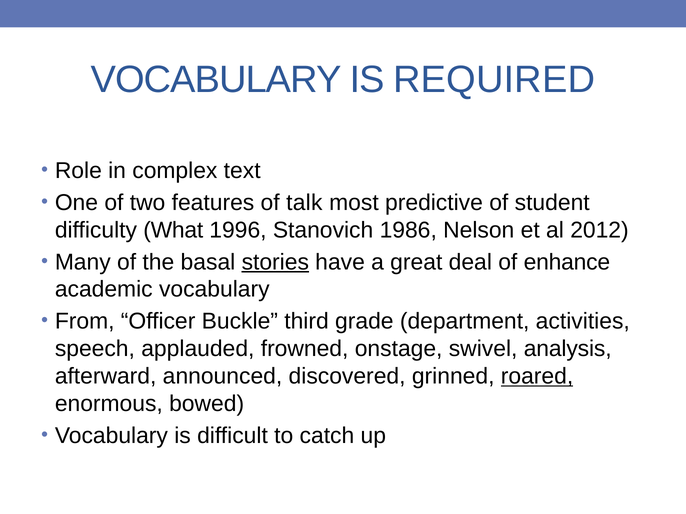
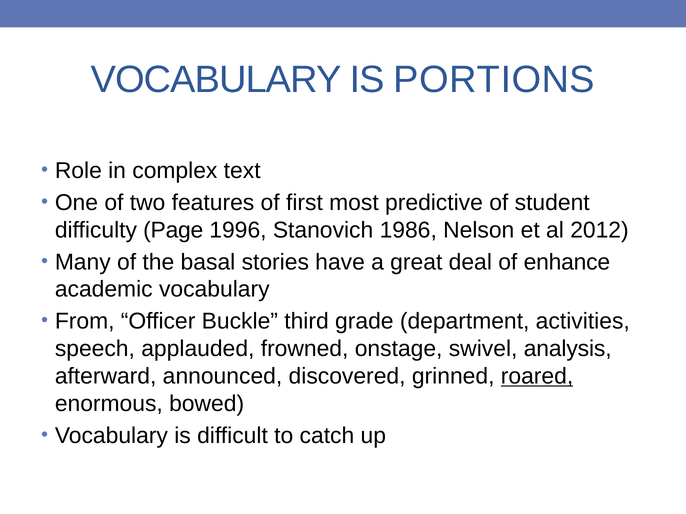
REQUIRED: REQUIRED -> PORTIONS (494, 80)
talk: talk -> first (304, 203)
What: What -> Page (173, 230)
stories underline: present -> none (275, 262)
